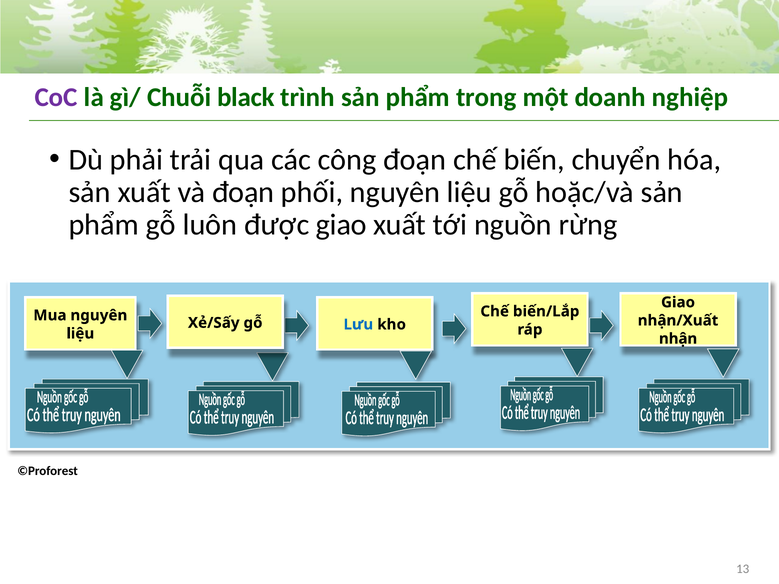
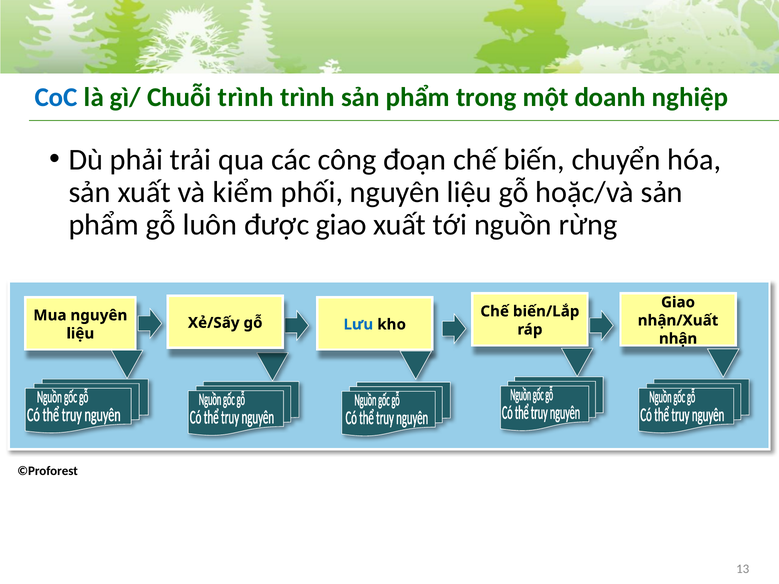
CoC colour: purple -> blue (56, 98)
Chuỗi black: black -> trình (246, 98)
và đoạn: đoạn -> kiểm (243, 192)
